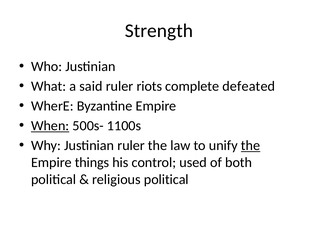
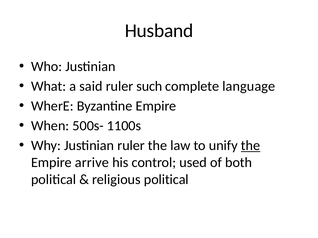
Strength: Strength -> Husband (159, 31)
riots: riots -> such (149, 87)
defeated: defeated -> language (249, 87)
When underline: present -> none (50, 126)
things: things -> arrive (92, 163)
